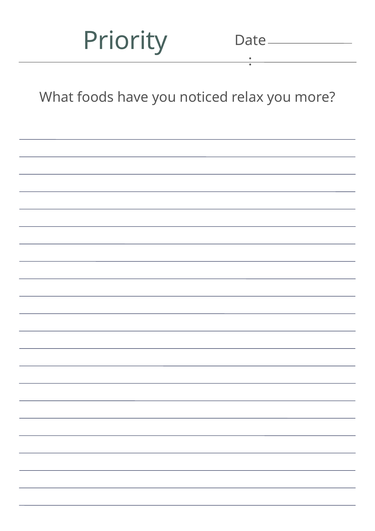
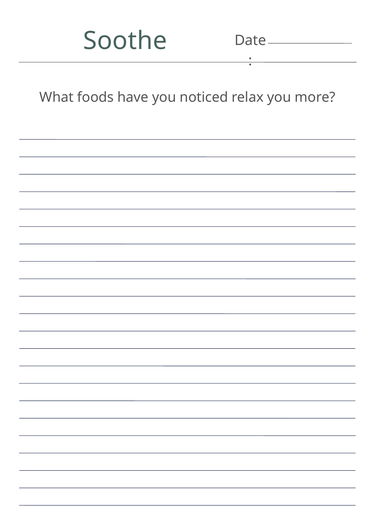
Priority: Priority -> Soothe (125, 41)
